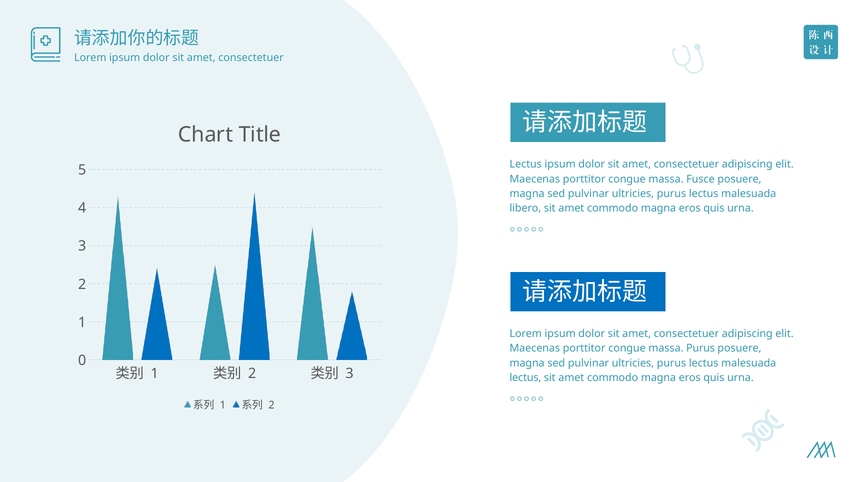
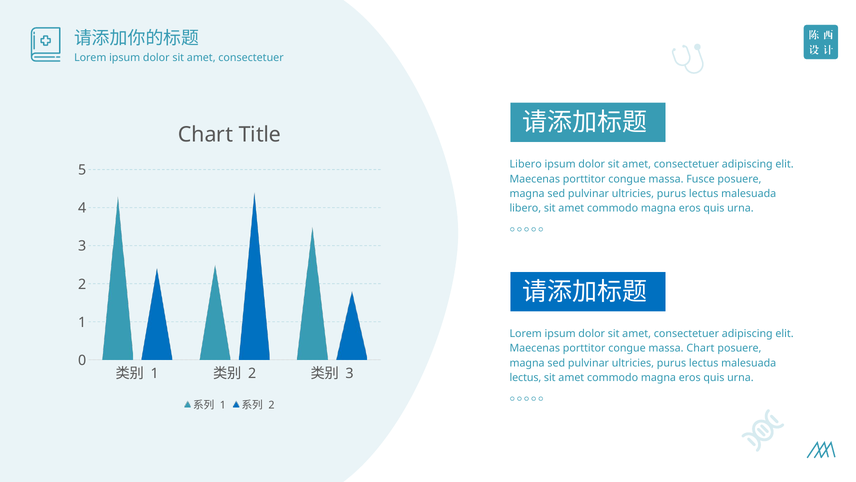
Lectus: Lectus -> Libero (526, 164)
massa Purus: Purus -> Chart (700, 348)
